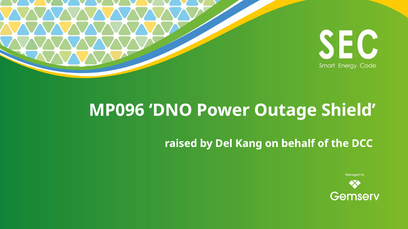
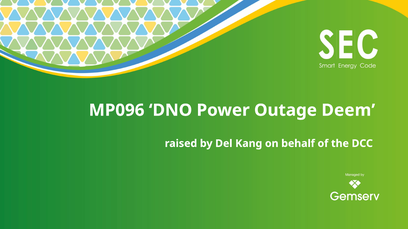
Shield: Shield -> Deem (348, 110)
